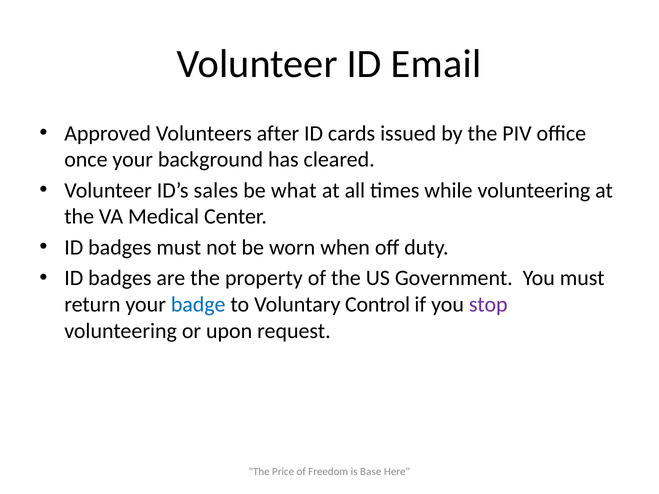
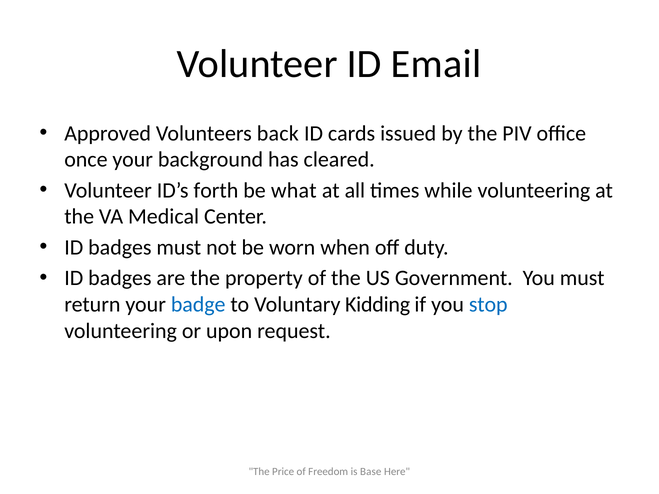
after: after -> back (278, 133)
sales: sales -> forth (216, 190)
Control: Control -> Kidding (378, 305)
stop colour: purple -> blue (488, 305)
